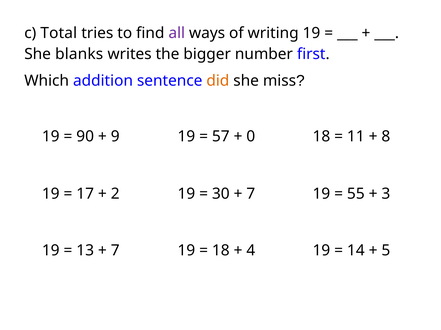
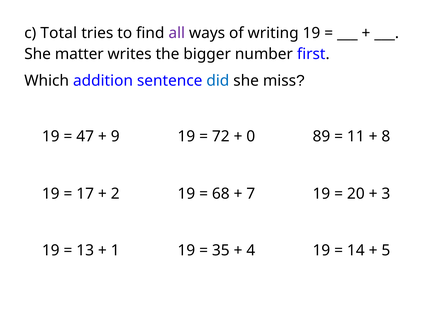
blanks: blanks -> matter (79, 54)
did colour: orange -> blue (218, 81)
90: 90 -> 47 (85, 137)
57: 57 -> 72 (221, 137)
9 18: 18 -> 89 (321, 137)
30: 30 -> 68 (221, 194)
55: 55 -> 20 (356, 194)
7: 7 -> 1 (115, 251)
18: 18 -> 35 (221, 251)
